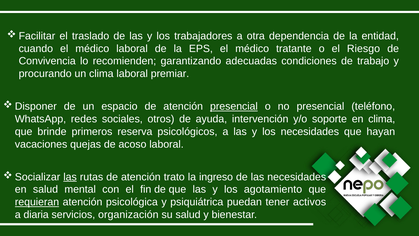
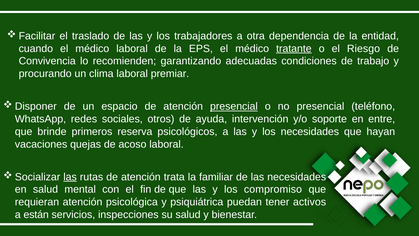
tratante underline: none -> present (294, 48)
en clima: clima -> entre (382, 119)
trato: trato -> trata (174, 177)
ingreso: ingreso -> familiar (216, 177)
agotamiento: agotamiento -> compromiso (273, 189)
requieran underline: present -> none (37, 202)
diaria: diaria -> están (36, 214)
organización: organización -> inspecciones (128, 214)
